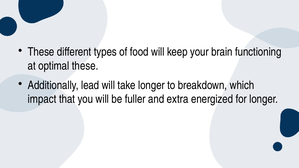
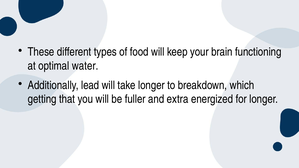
optimal these: these -> water (85, 66)
impact: impact -> getting (42, 99)
